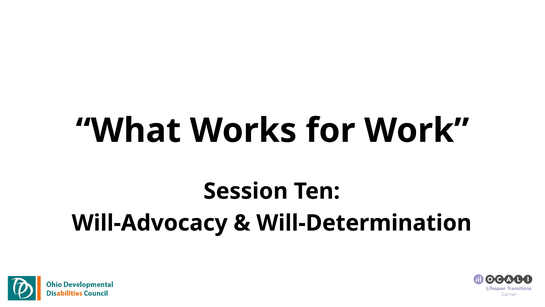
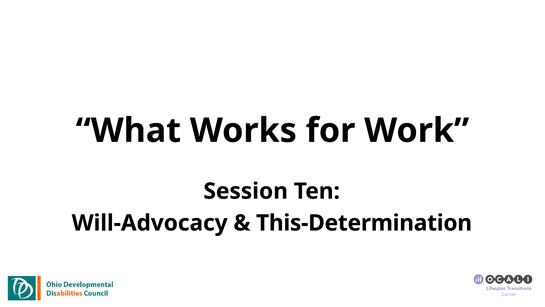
Will-Determination: Will-Determination -> This-Determination (364, 223)
